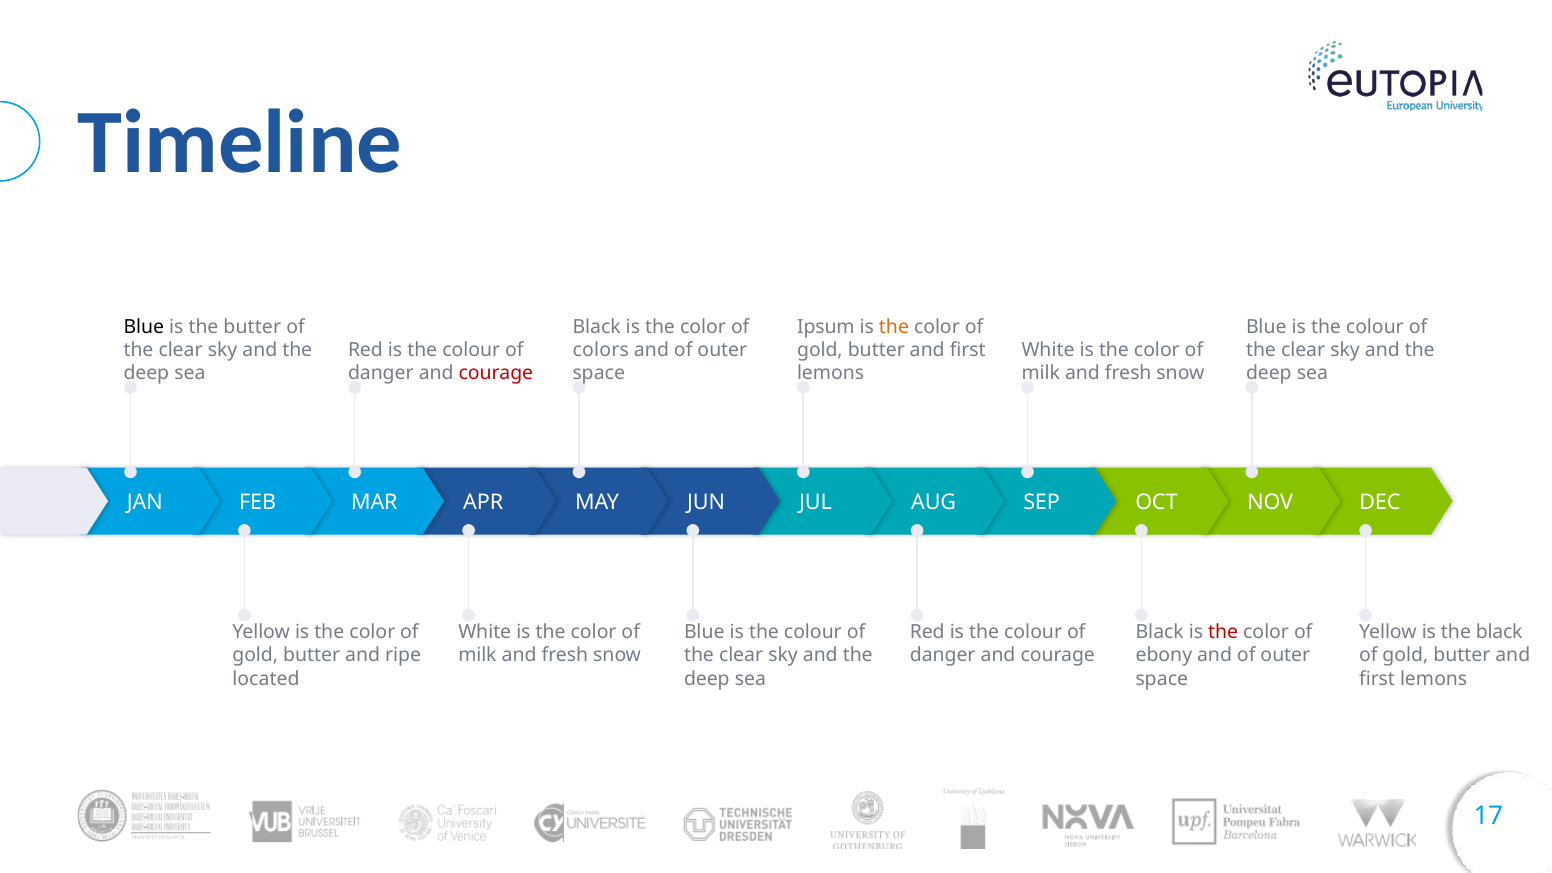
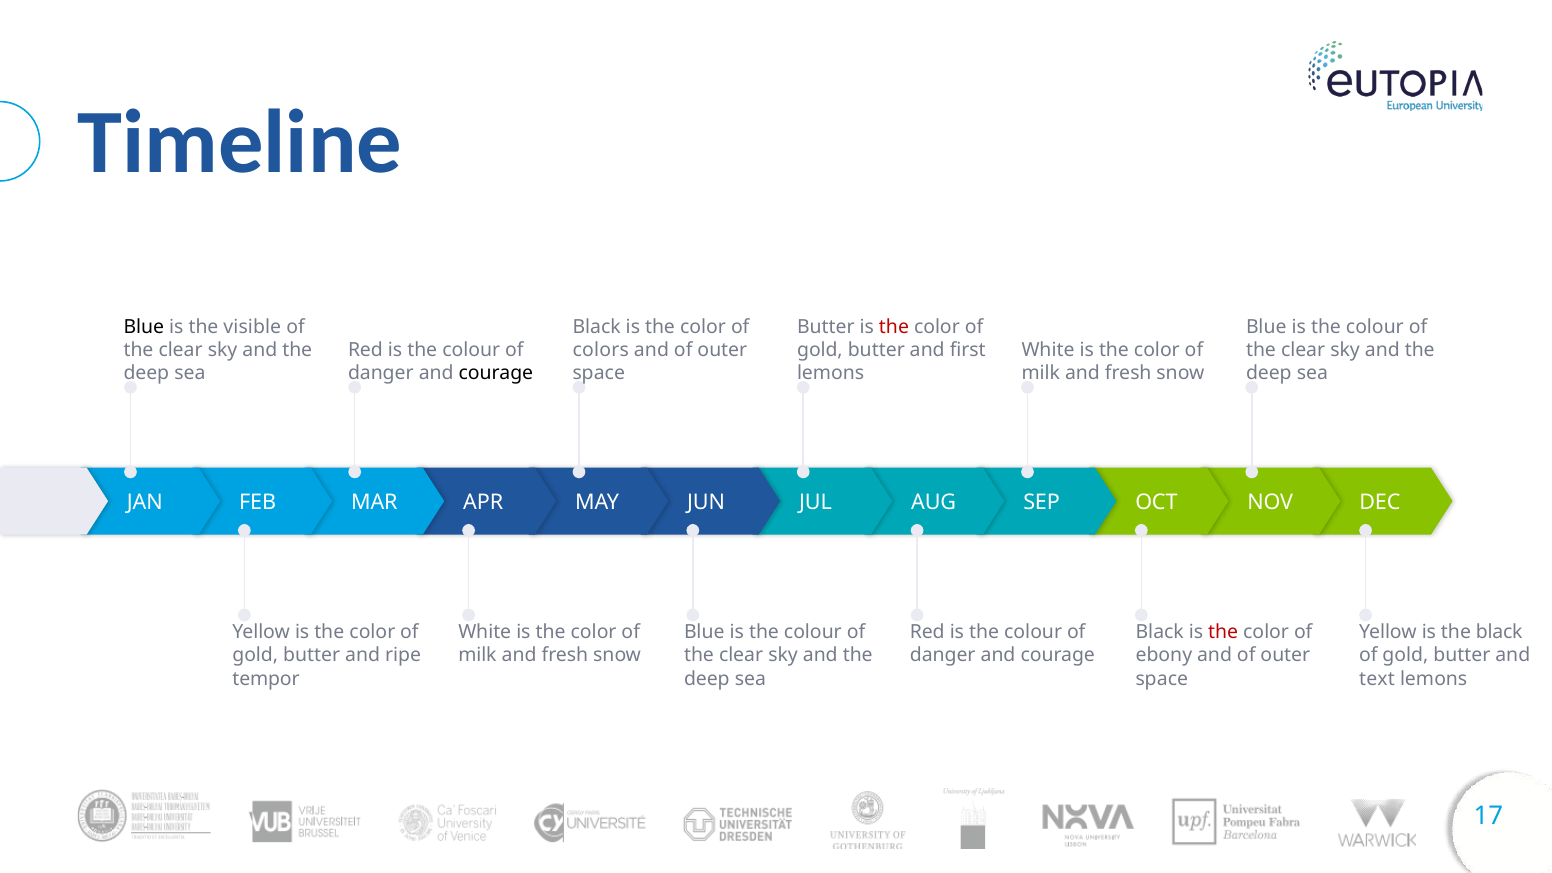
the butter: butter -> visible (252, 327)
Ipsum: Ipsum -> Butter (826, 327)
the colour: orange -> red (894, 327)
courage colour: red -> black (496, 373)
located: located -> tempor (266, 679)
first: first -> text (1377, 679)
